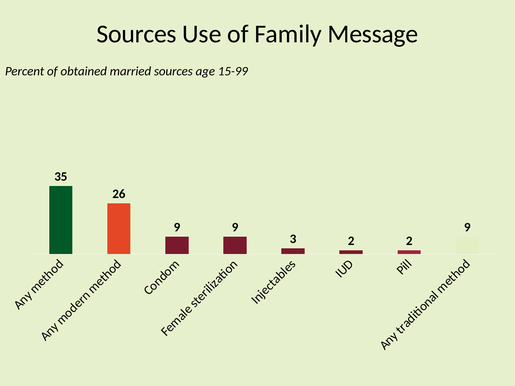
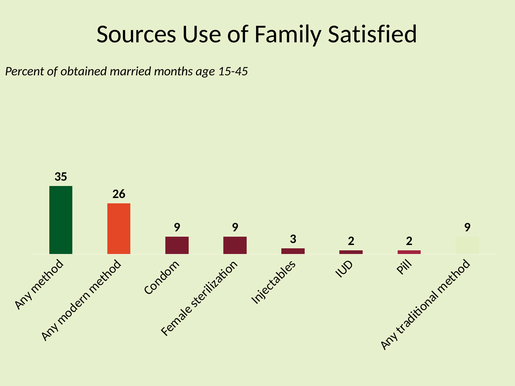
Message: Message -> Satisfied (373, 34)
married sources: sources -> months (173, 71)
15-99: 15-99 -> 15-45 (233, 71)
